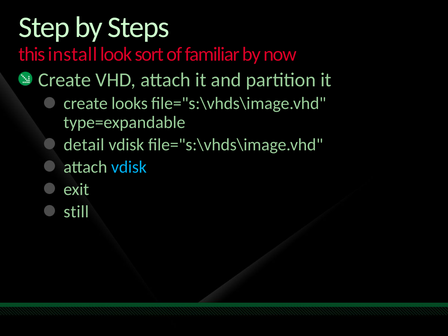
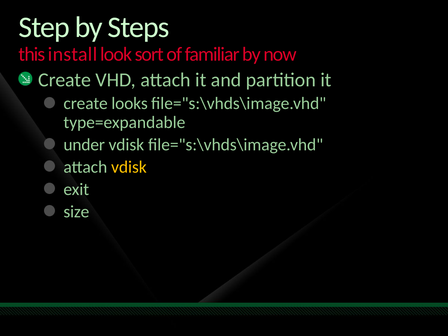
detail: detail -> under (84, 145)
vdisk colour: light blue -> yellow (129, 167)
still: still -> size (76, 212)
